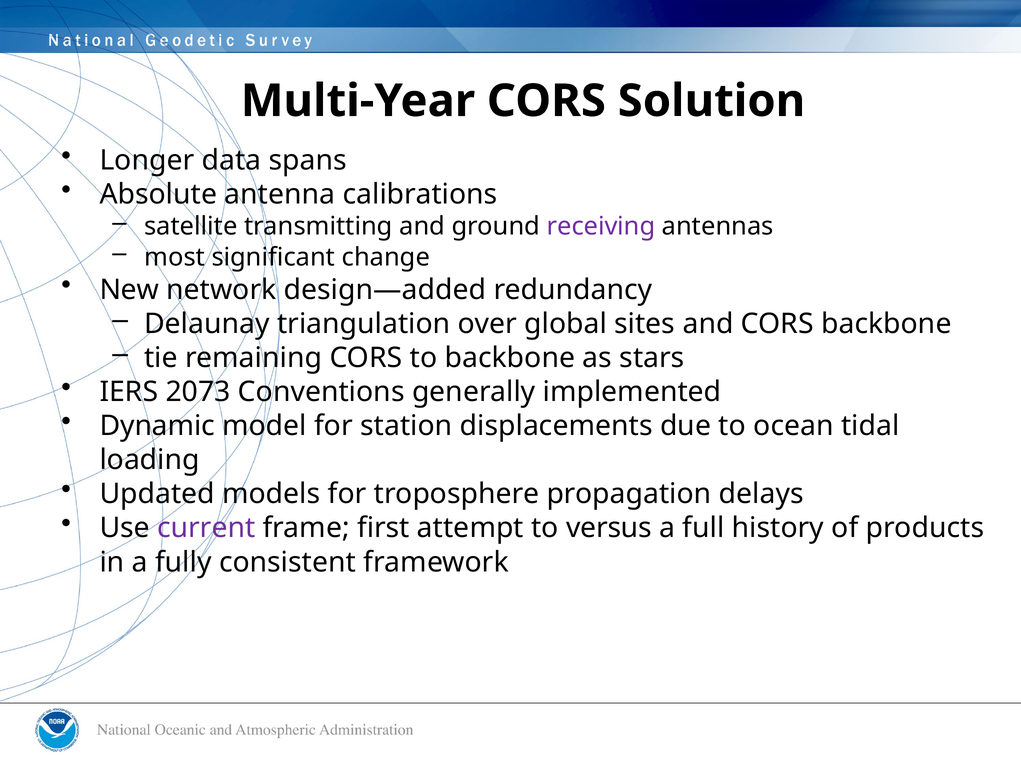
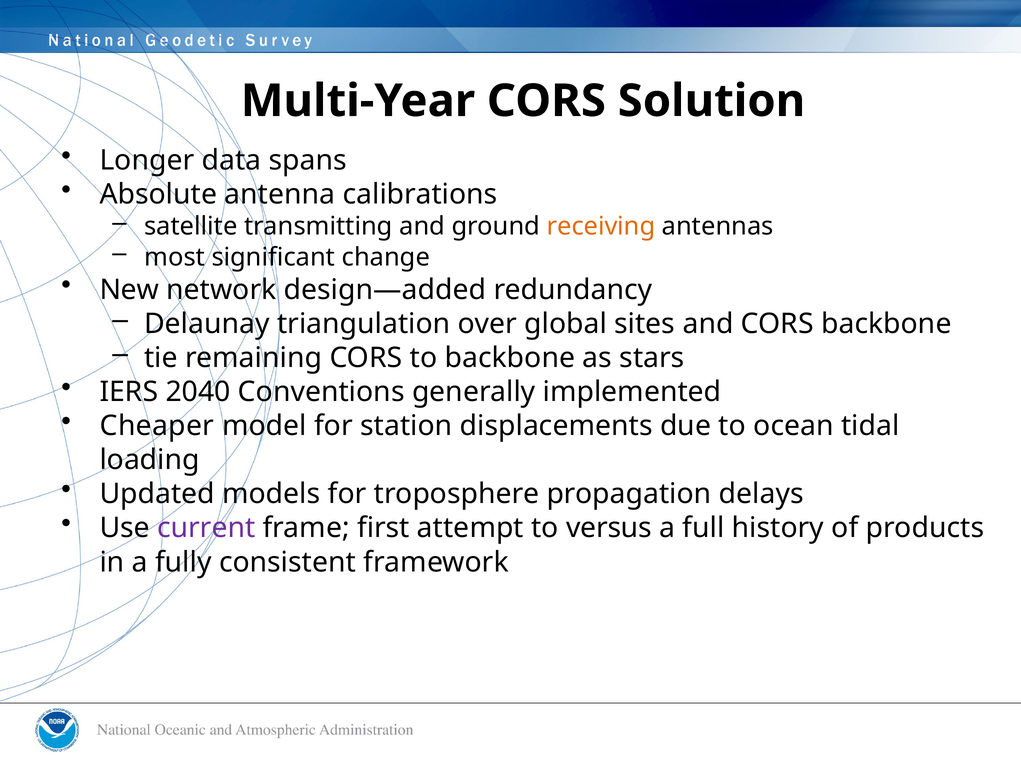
receiving colour: purple -> orange (601, 226)
2073: 2073 -> 2040 (198, 392)
Dynamic: Dynamic -> Cheaper (157, 426)
